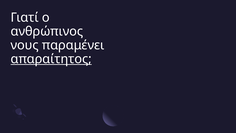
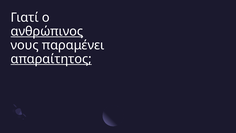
ανθρώπινος underline: none -> present (47, 31)
